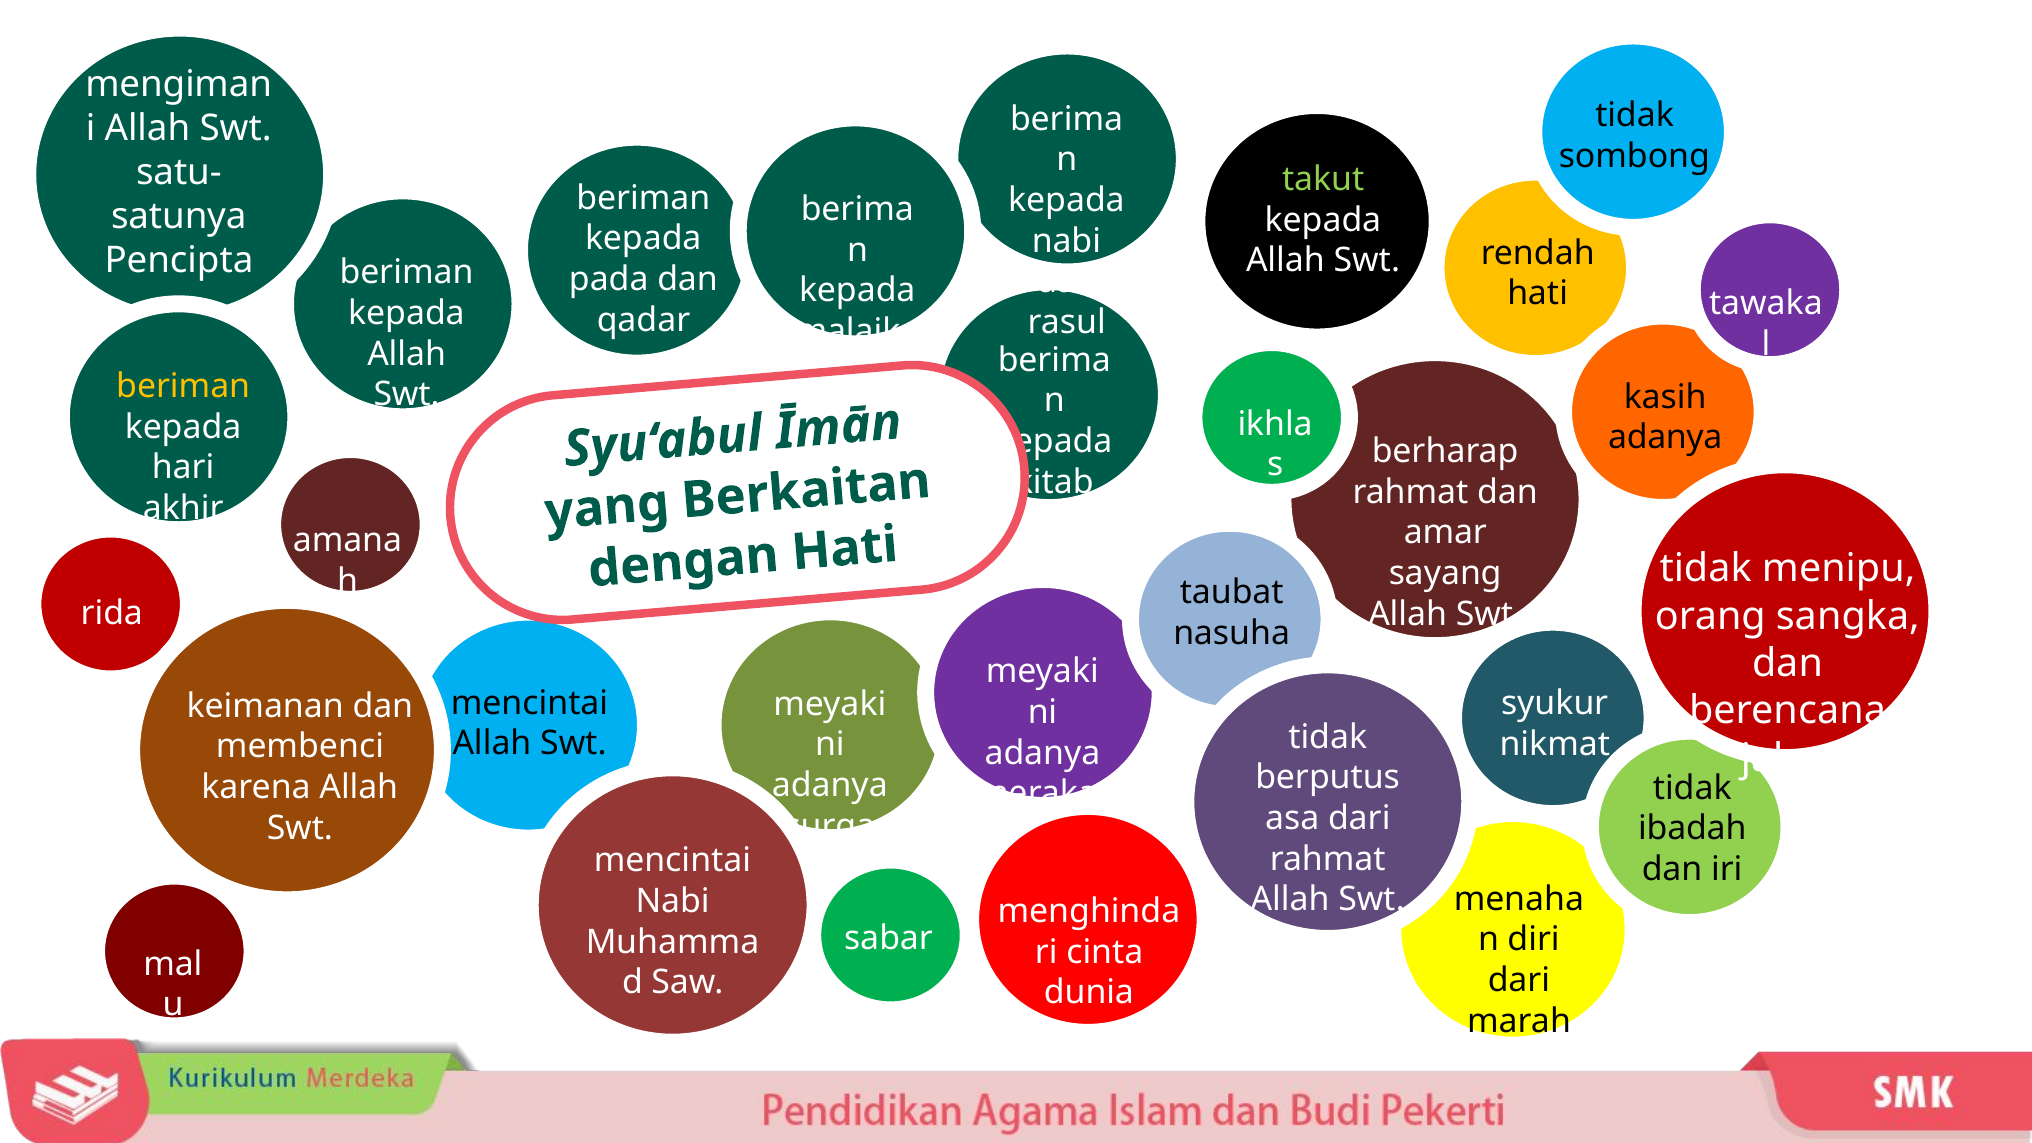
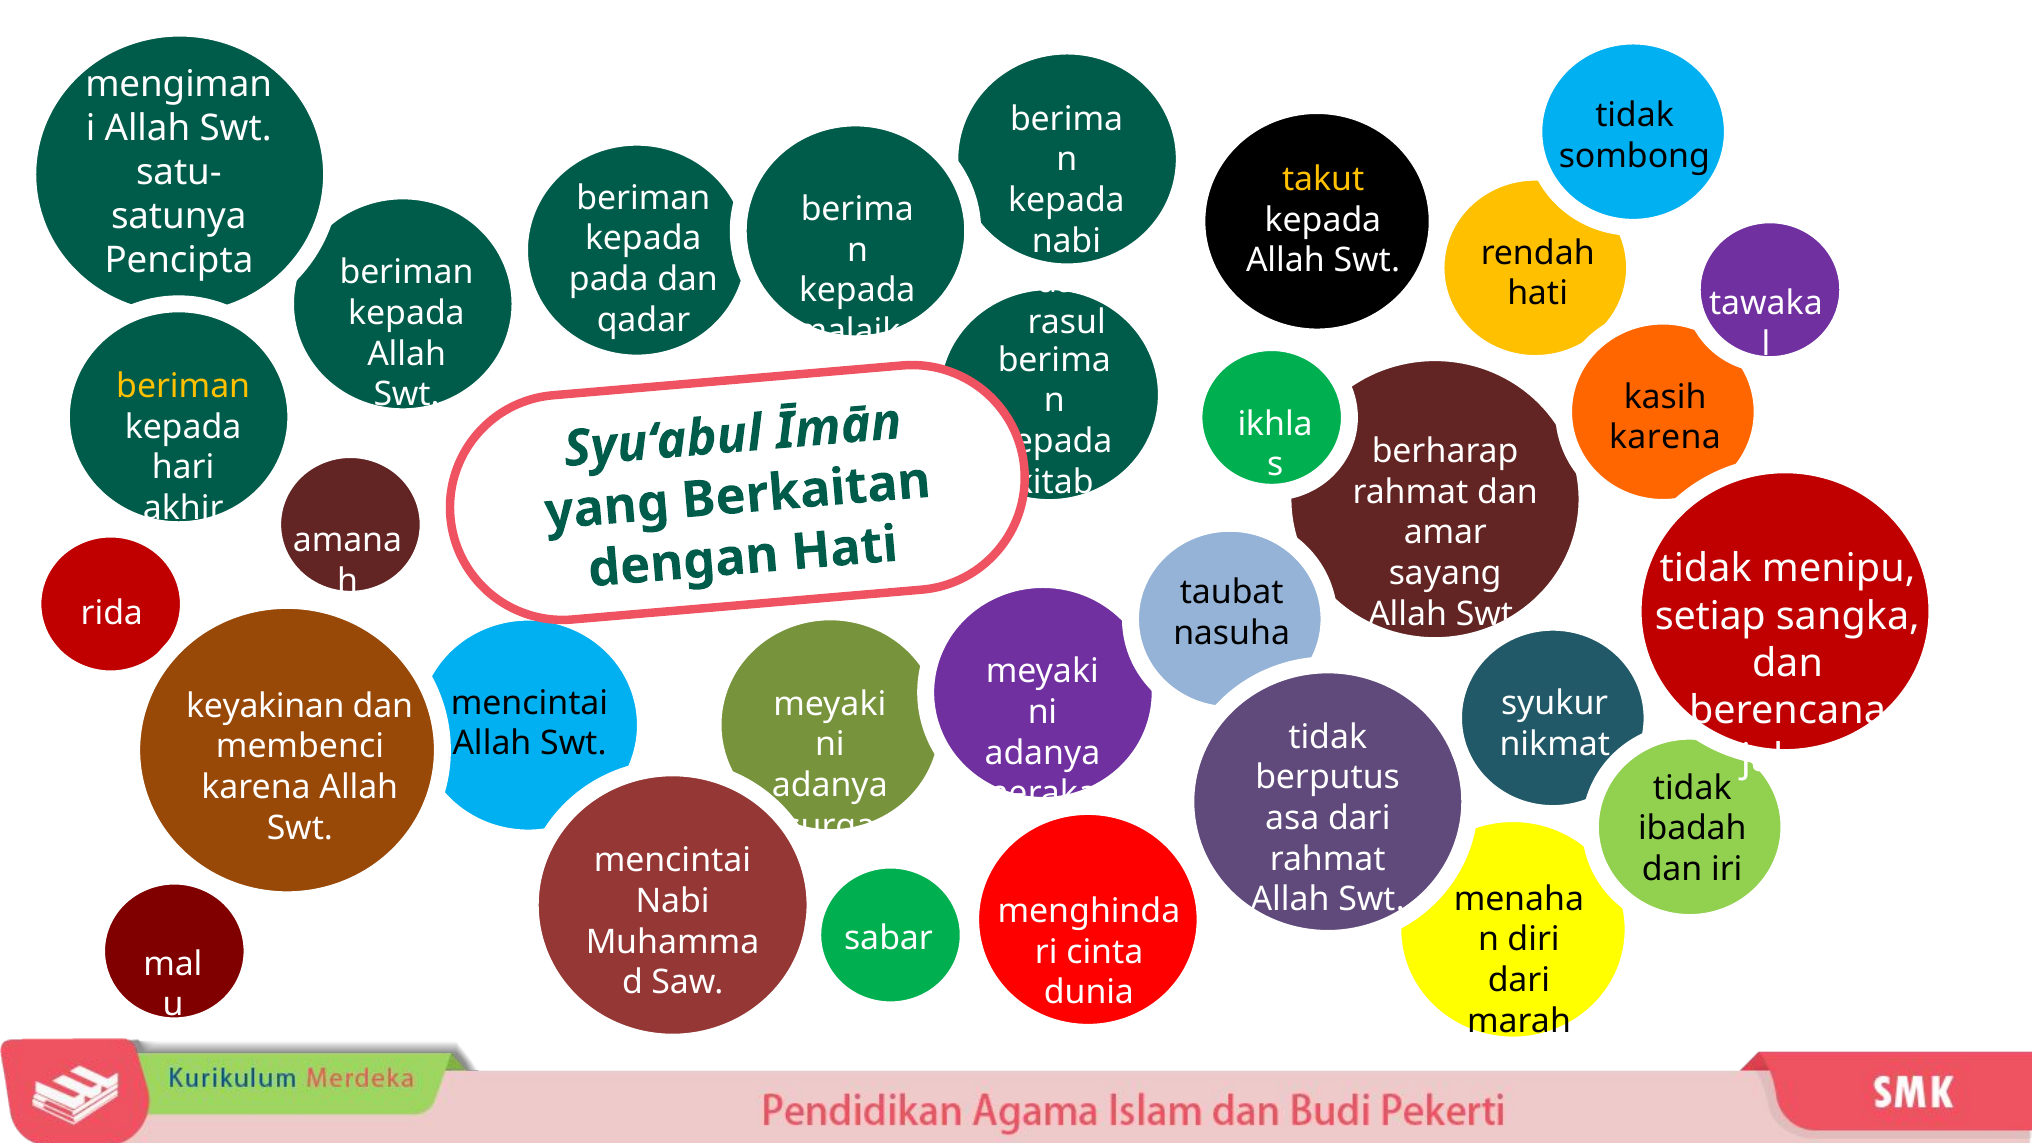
takut colour: light green -> yellow (1323, 180)
adanya: adanya -> karena (1665, 438)
orang: orang -> setiap (1710, 616)
keimanan: keimanan -> keyakinan (265, 706)
